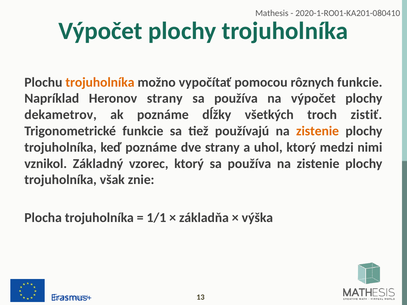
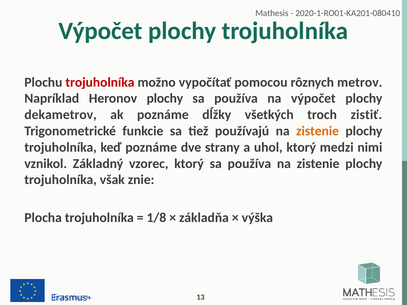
trojuholníka colour: orange -> red (100, 82)
rôznych funkcie: funkcie -> metrov (360, 82)
Heronov strany: strany -> plochy (165, 99)
1/1: 1/1 -> 1/8 (156, 218)
